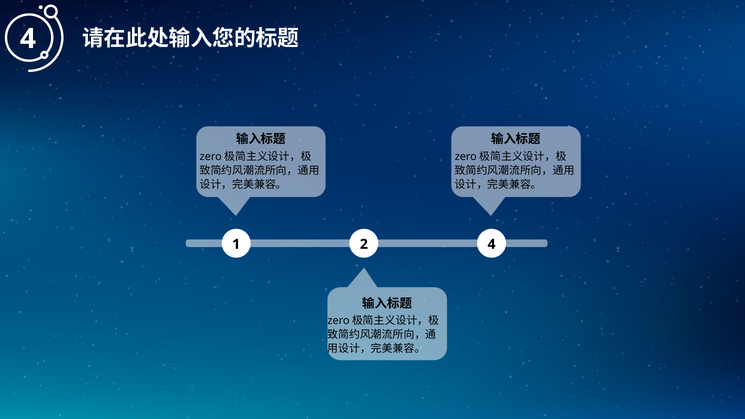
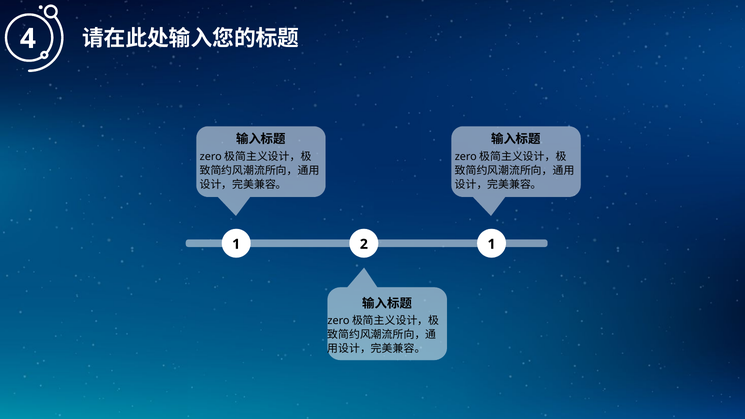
2 4: 4 -> 1 (492, 244)
